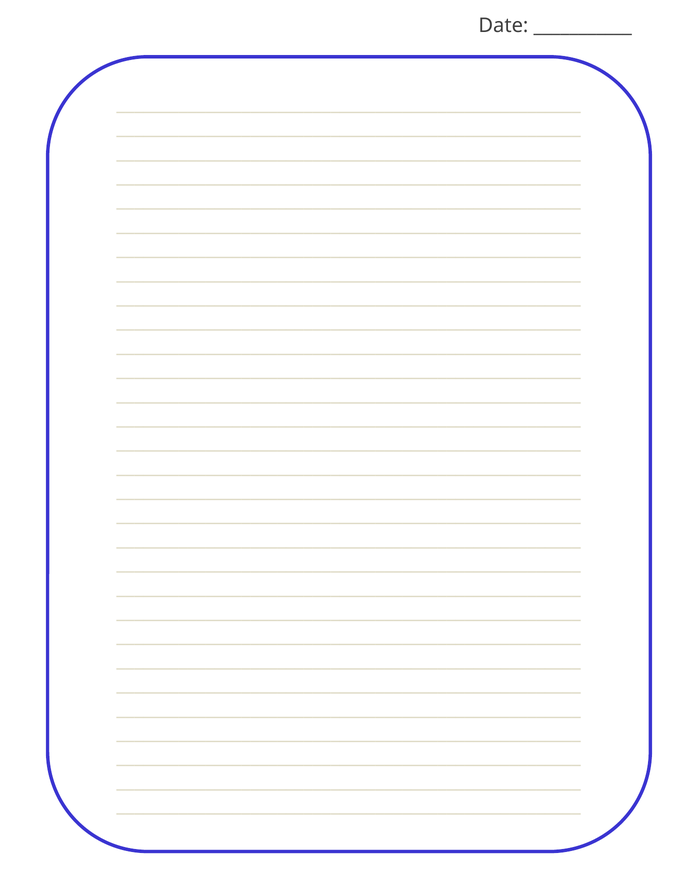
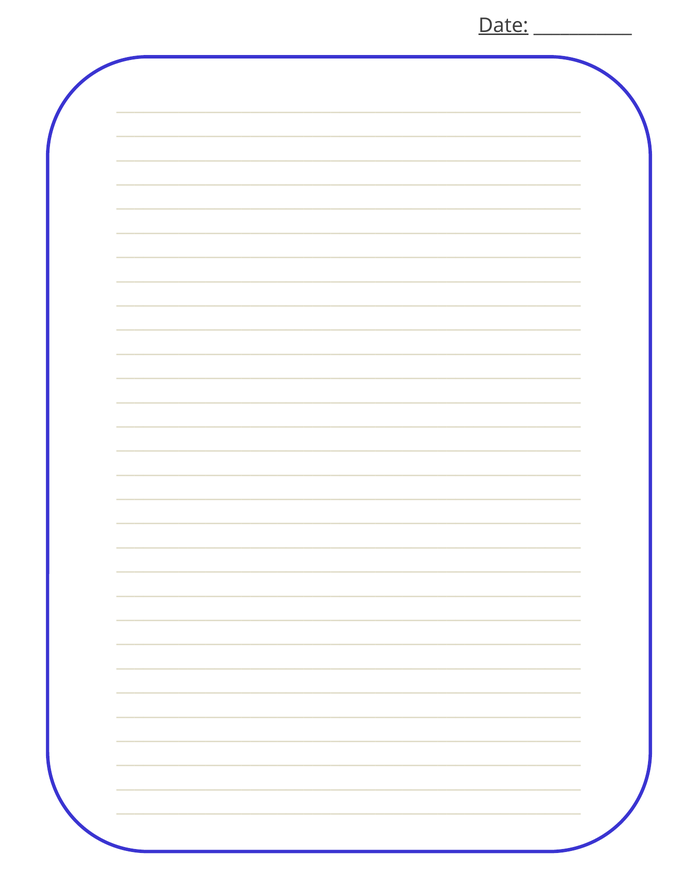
Date underline: none -> present (503, 25)
